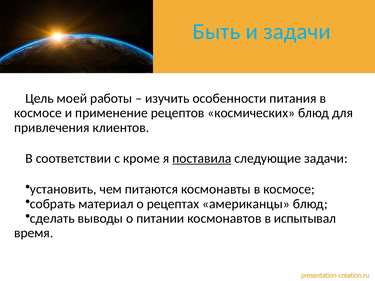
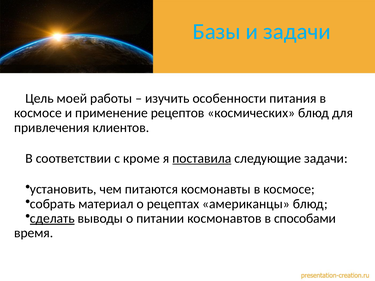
Быть: Быть -> Базы (217, 32)
сделать underline: none -> present (52, 219)
испытывал: испытывал -> способами (305, 219)
